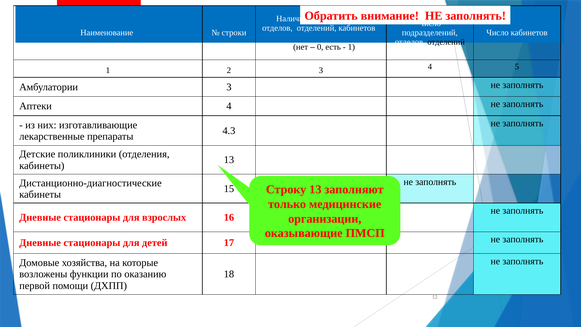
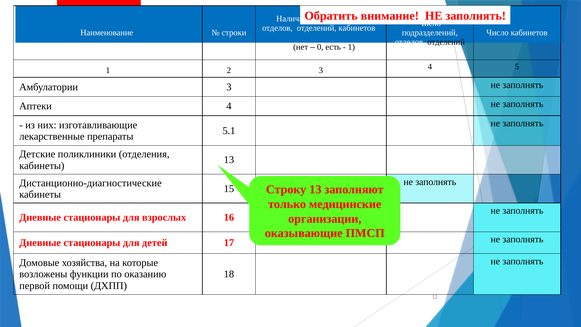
4.3: 4.3 -> 5.1 (229, 131)
